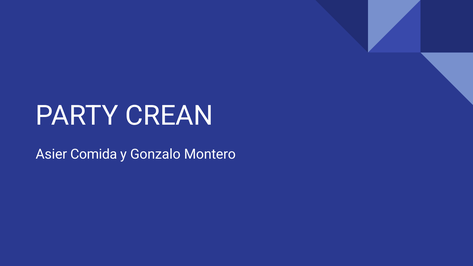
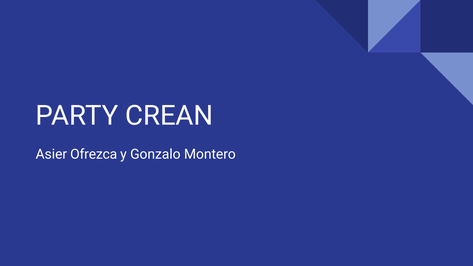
Comida: Comida -> Ofrezca (94, 154)
